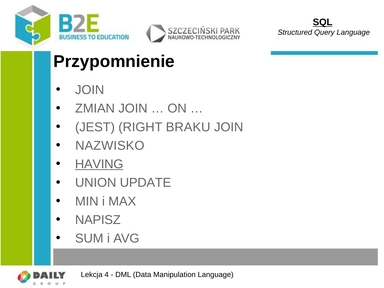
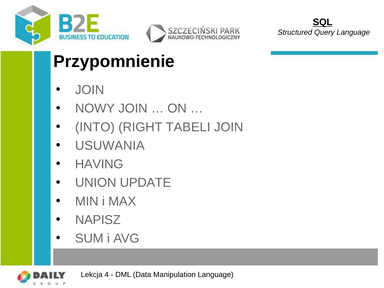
ZMIAN: ZMIAN -> NOWY (95, 108)
JEST: JEST -> INTO (95, 127)
BRAKU: BRAKU -> TABELI (188, 127)
NAZWISKO: NAZWISKO -> USUWANIA (110, 146)
HAVING underline: present -> none (99, 164)
